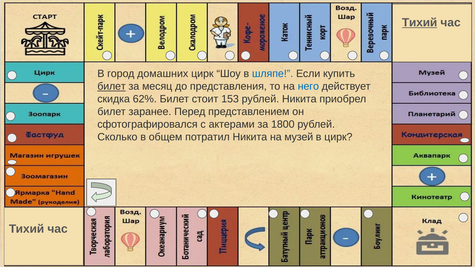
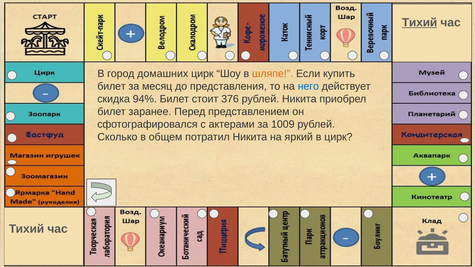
шляпе colour: blue -> orange (273, 74)
билет underline: present -> none (112, 86)
62%: 62% -> 94% (145, 99)
153: 153 -> 376 (230, 99)
1800: 1800 -> 1009 (283, 124)
музей: музей -> яркий (299, 137)
